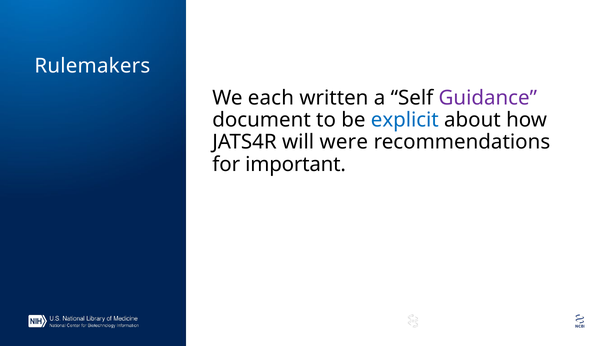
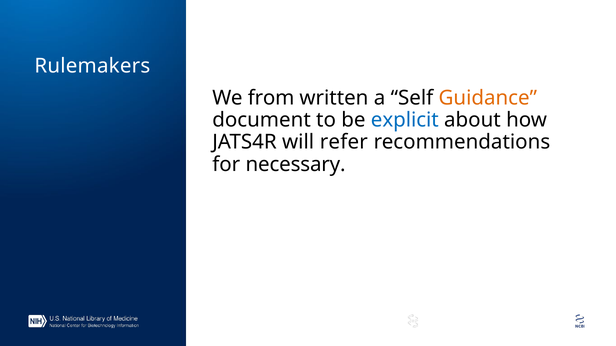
each: each -> from (271, 98)
Guidance colour: purple -> orange (488, 98)
were: were -> refer (344, 142)
important: important -> necessary (296, 165)
